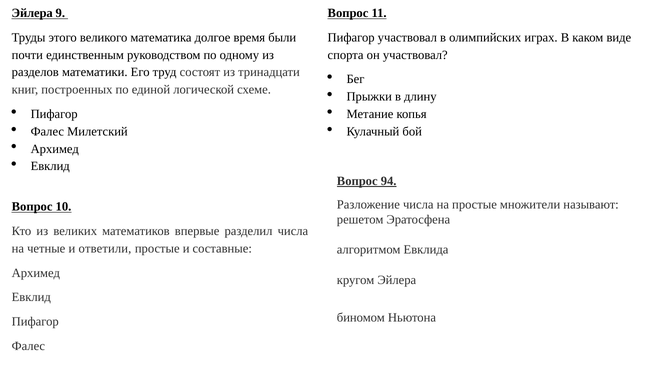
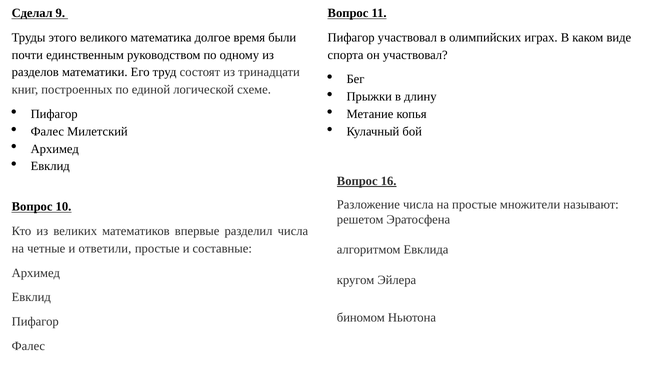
Эйлера: Эйлера -> Сделал (32, 13)
94: 94 -> 16 (389, 181)
